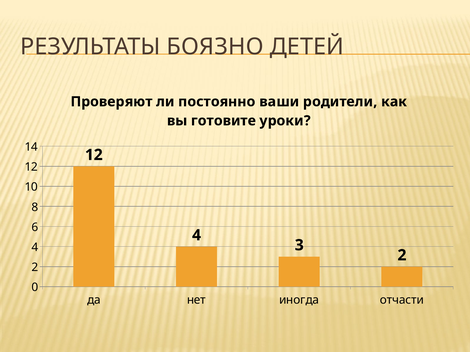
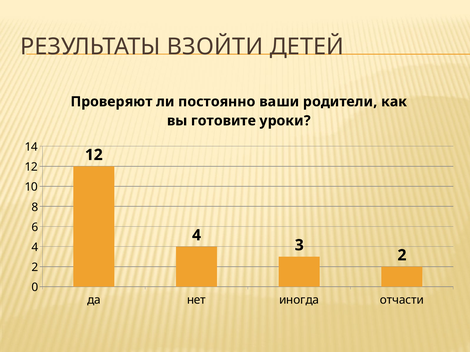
БОЯЗНО: БОЯЗНО -> ВЗОЙТИ (215, 47)
